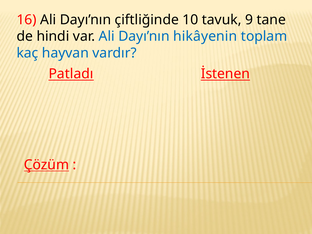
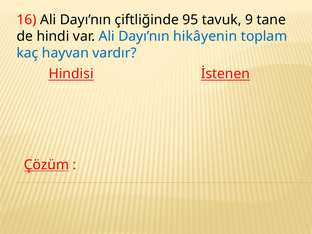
10: 10 -> 95 (190, 20)
Patladı: Patladı -> Hindisi (71, 74)
